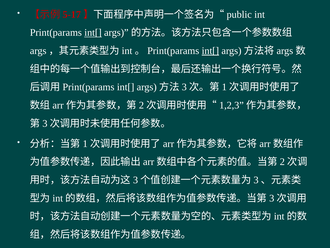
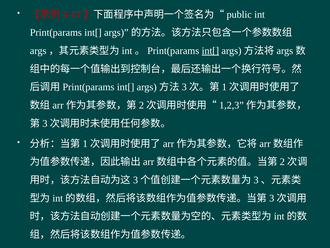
int[ underline: present -> none (93, 33)
